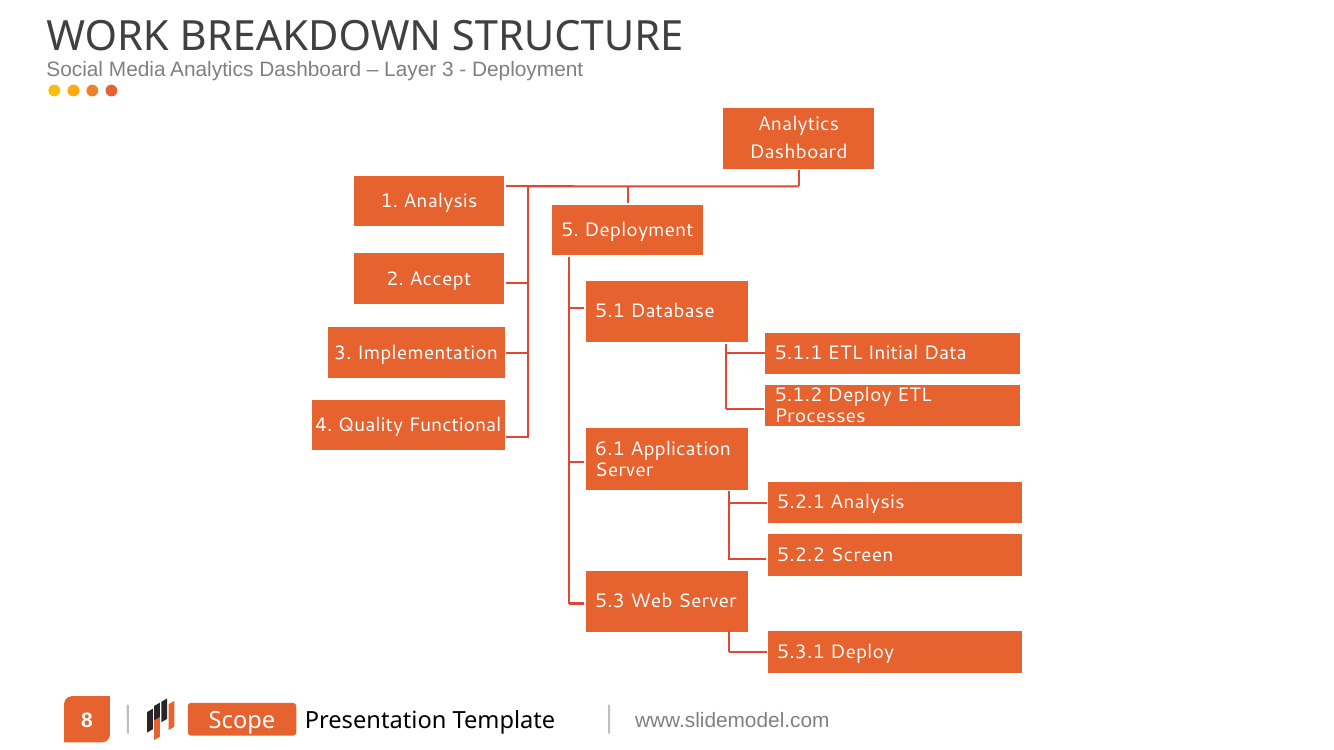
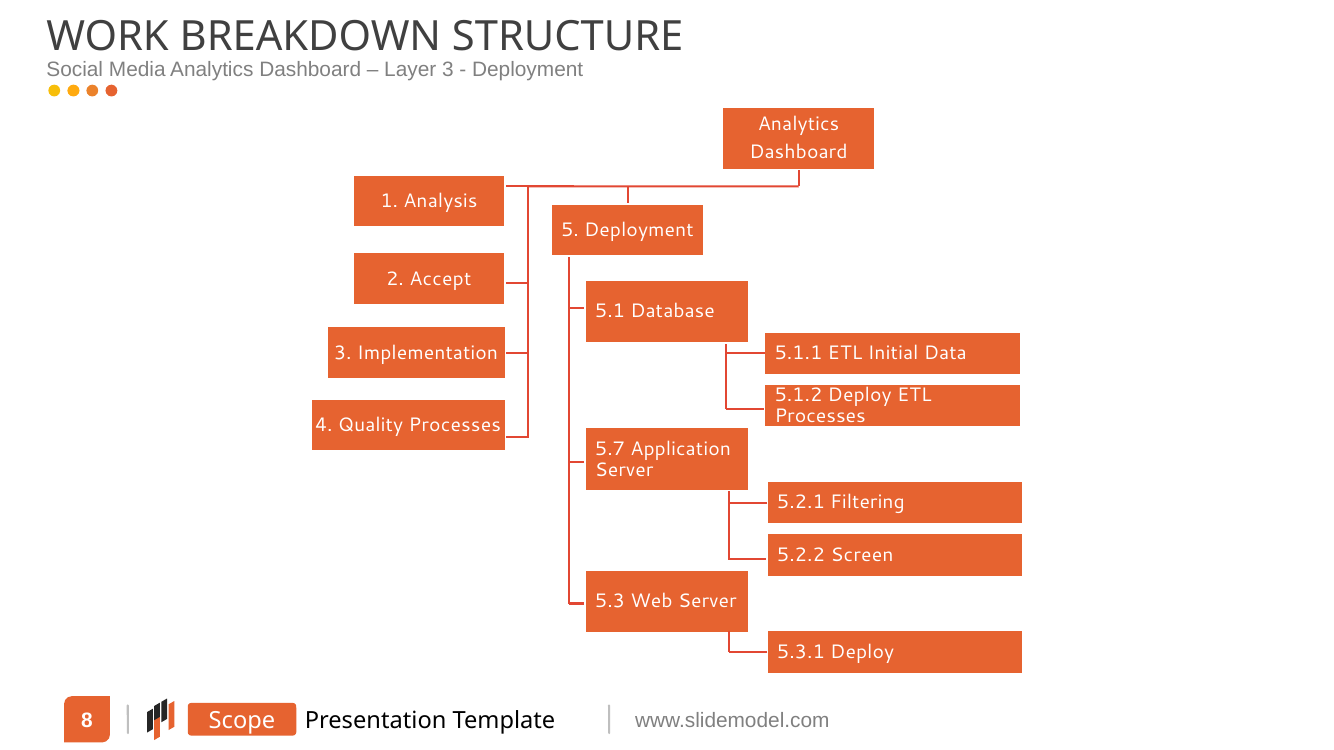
Quality Functional: Functional -> Processes (455, 425)
6.1: 6.1 -> 5.7 (610, 449)
5.2.1 Analysis: Analysis -> Filtering (867, 503)
